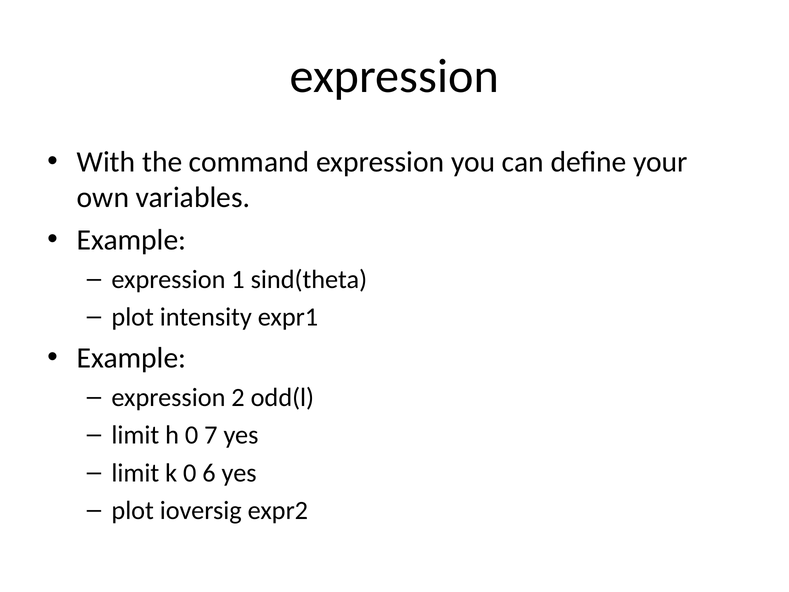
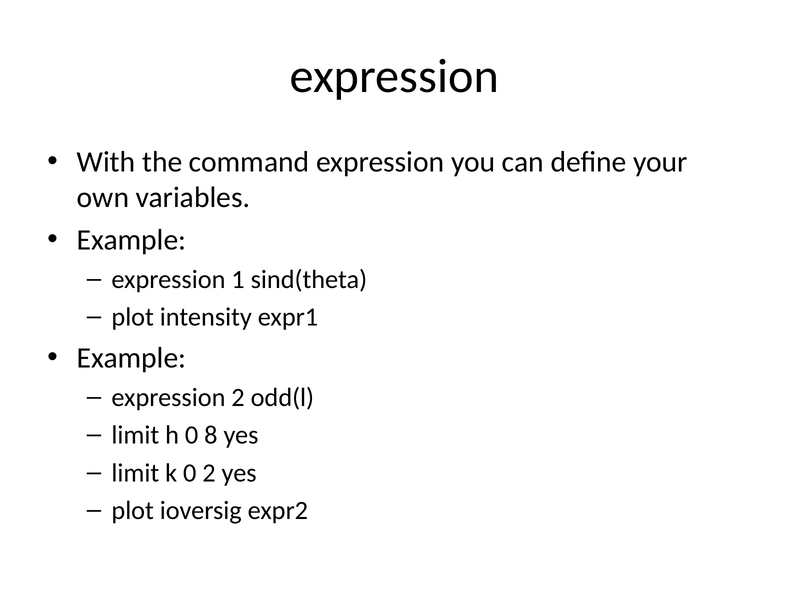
7: 7 -> 8 (211, 435)
0 6: 6 -> 2 (209, 473)
